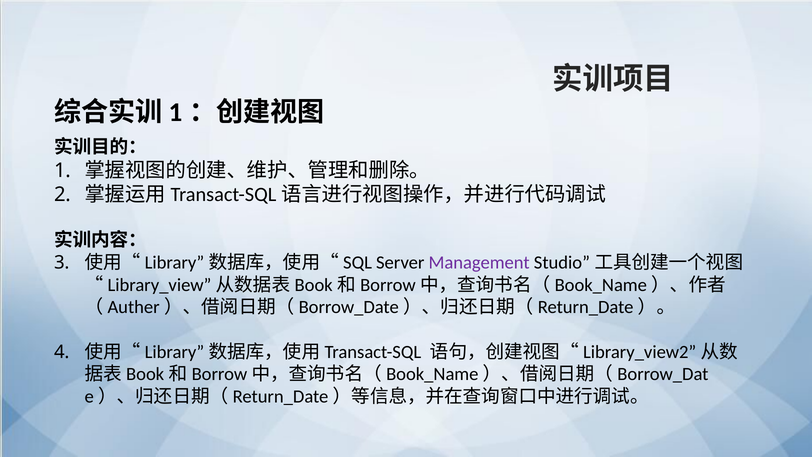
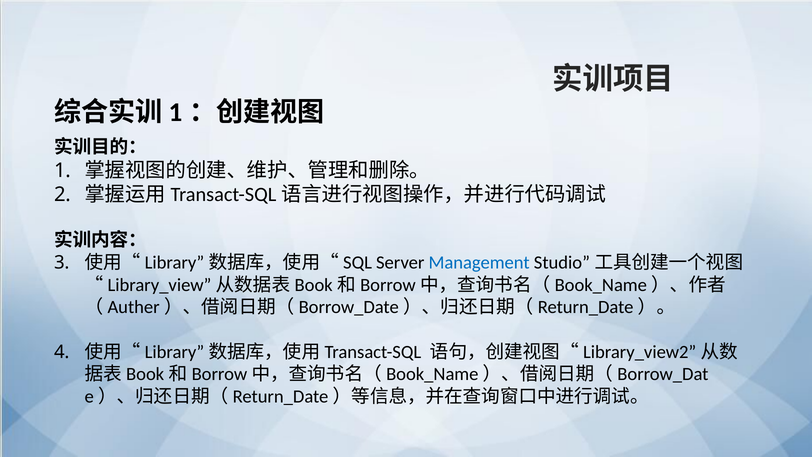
Management colour: purple -> blue (479, 263)
